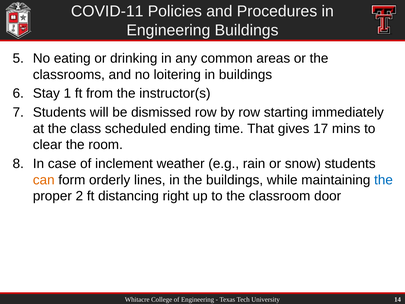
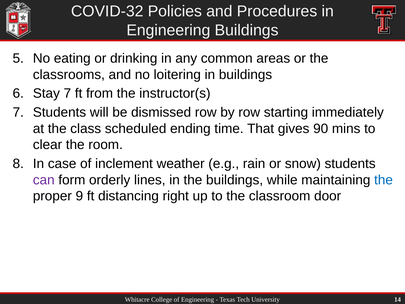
COVID-11: COVID-11 -> COVID-32 (107, 11)
Stay 1: 1 -> 7 (67, 93)
17: 17 -> 90 (321, 129)
can colour: orange -> purple (44, 180)
2: 2 -> 9 (79, 196)
